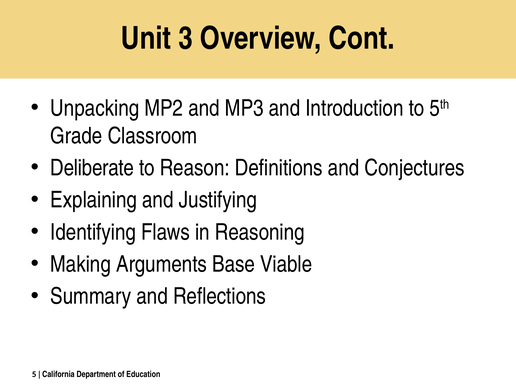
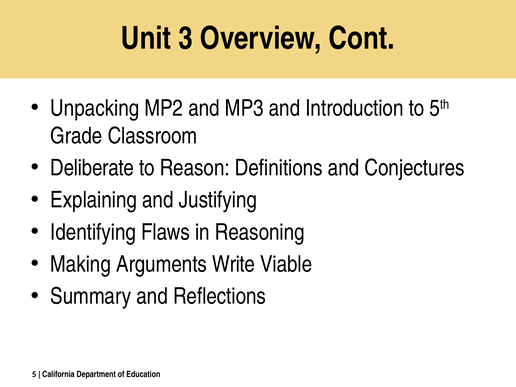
Base: Base -> Write (234, 264)
